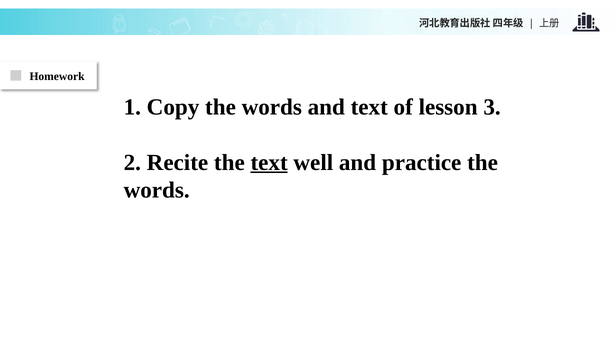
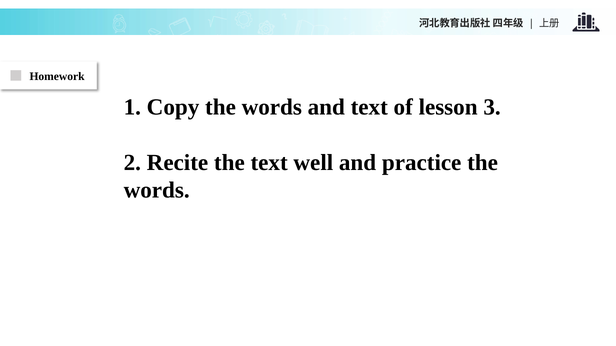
text underline: present -> none (269, 163)
